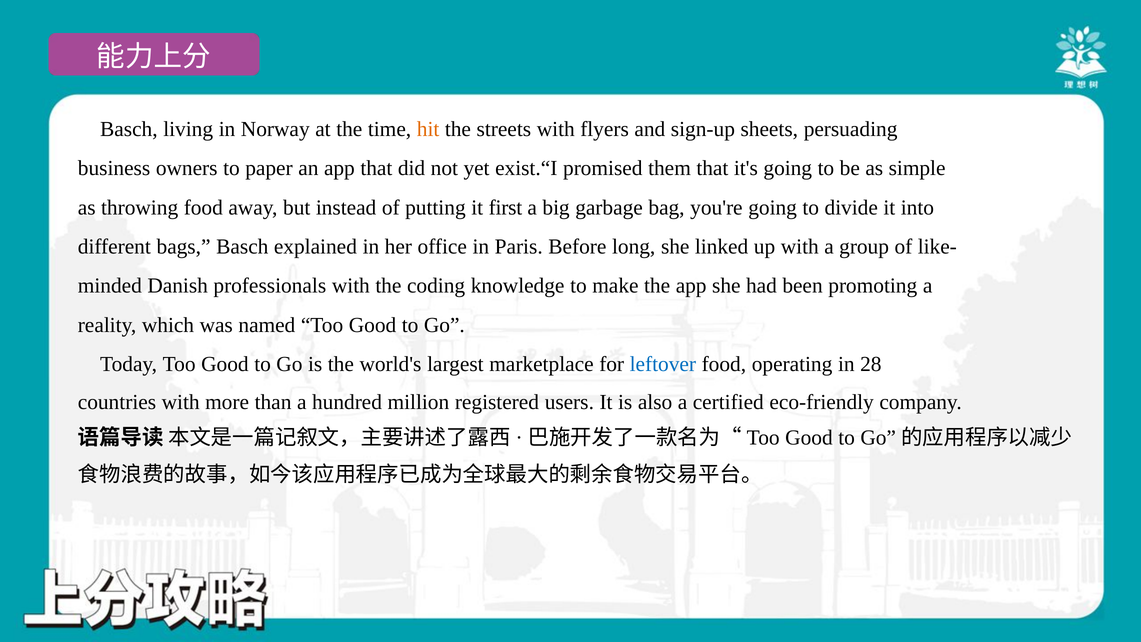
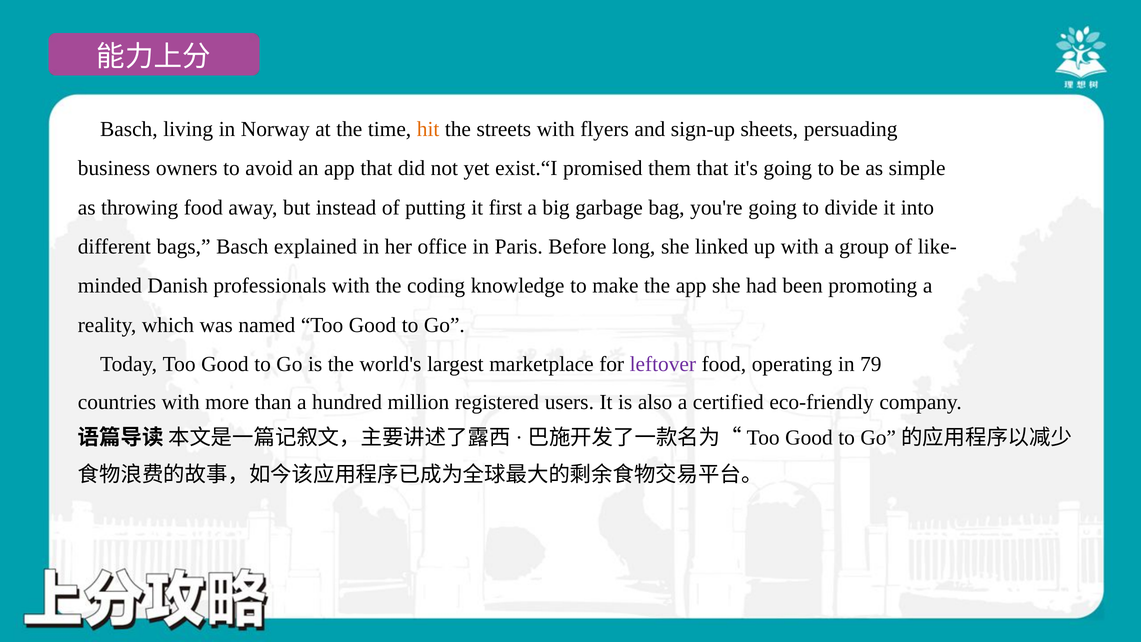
paper: paper -> avoid (269, 168)
leftover colour: blue -> purple (663, 364)
28: 28 -> 79 (871, 364)
